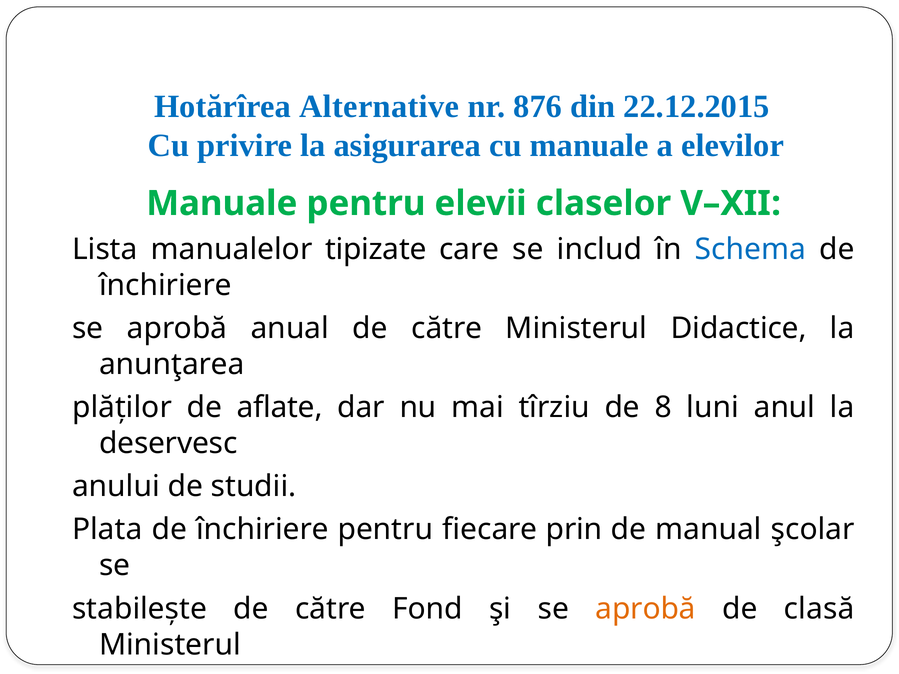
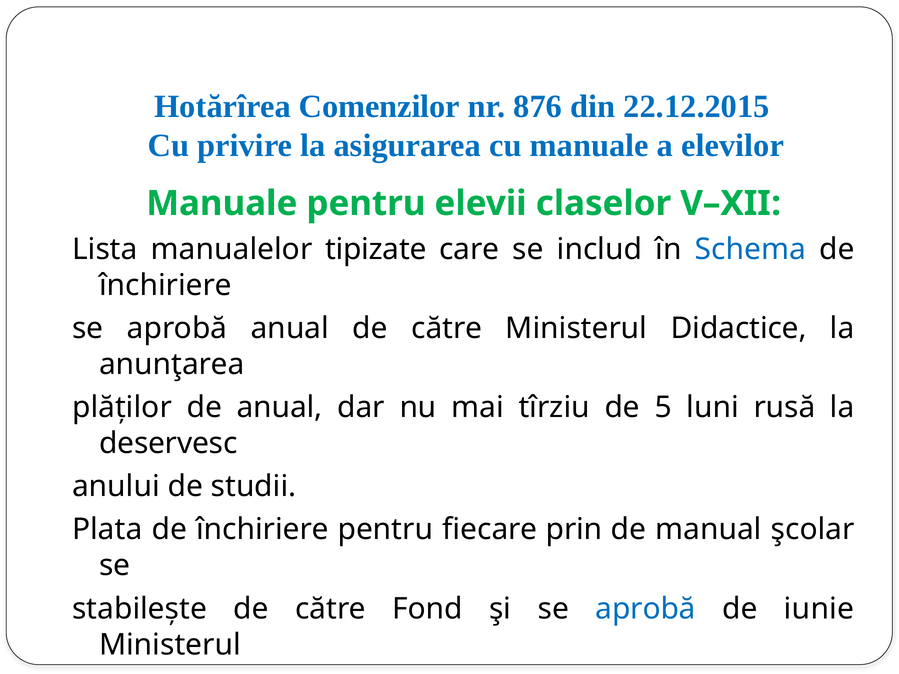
Alternative: Alternative -> Comenzilor (379, 107)
de aflate: aflate -> anual (280, 408)
8: 8 -> 5 (663, 408)
anul: anul -> rusă (785, 408)
aprobă colour: orange -> blue (646, 609)
clasă: clasă -> iunie (819, 609)
